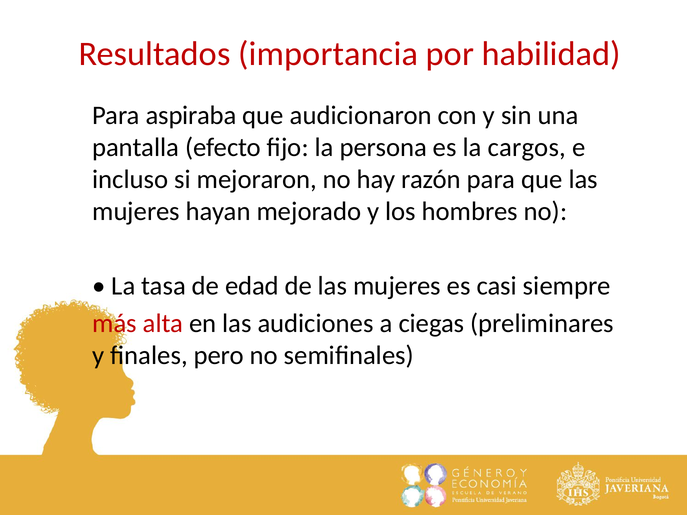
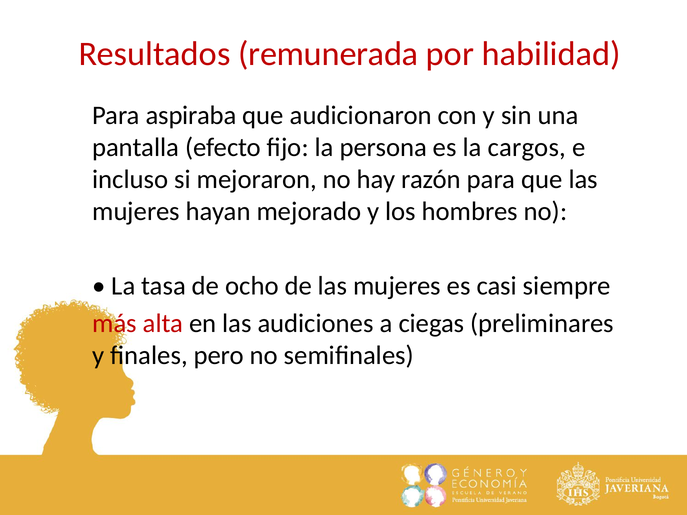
importancia: importancia -> remunerada (328, 54)
edad: edad -> ocho (252, 286)
